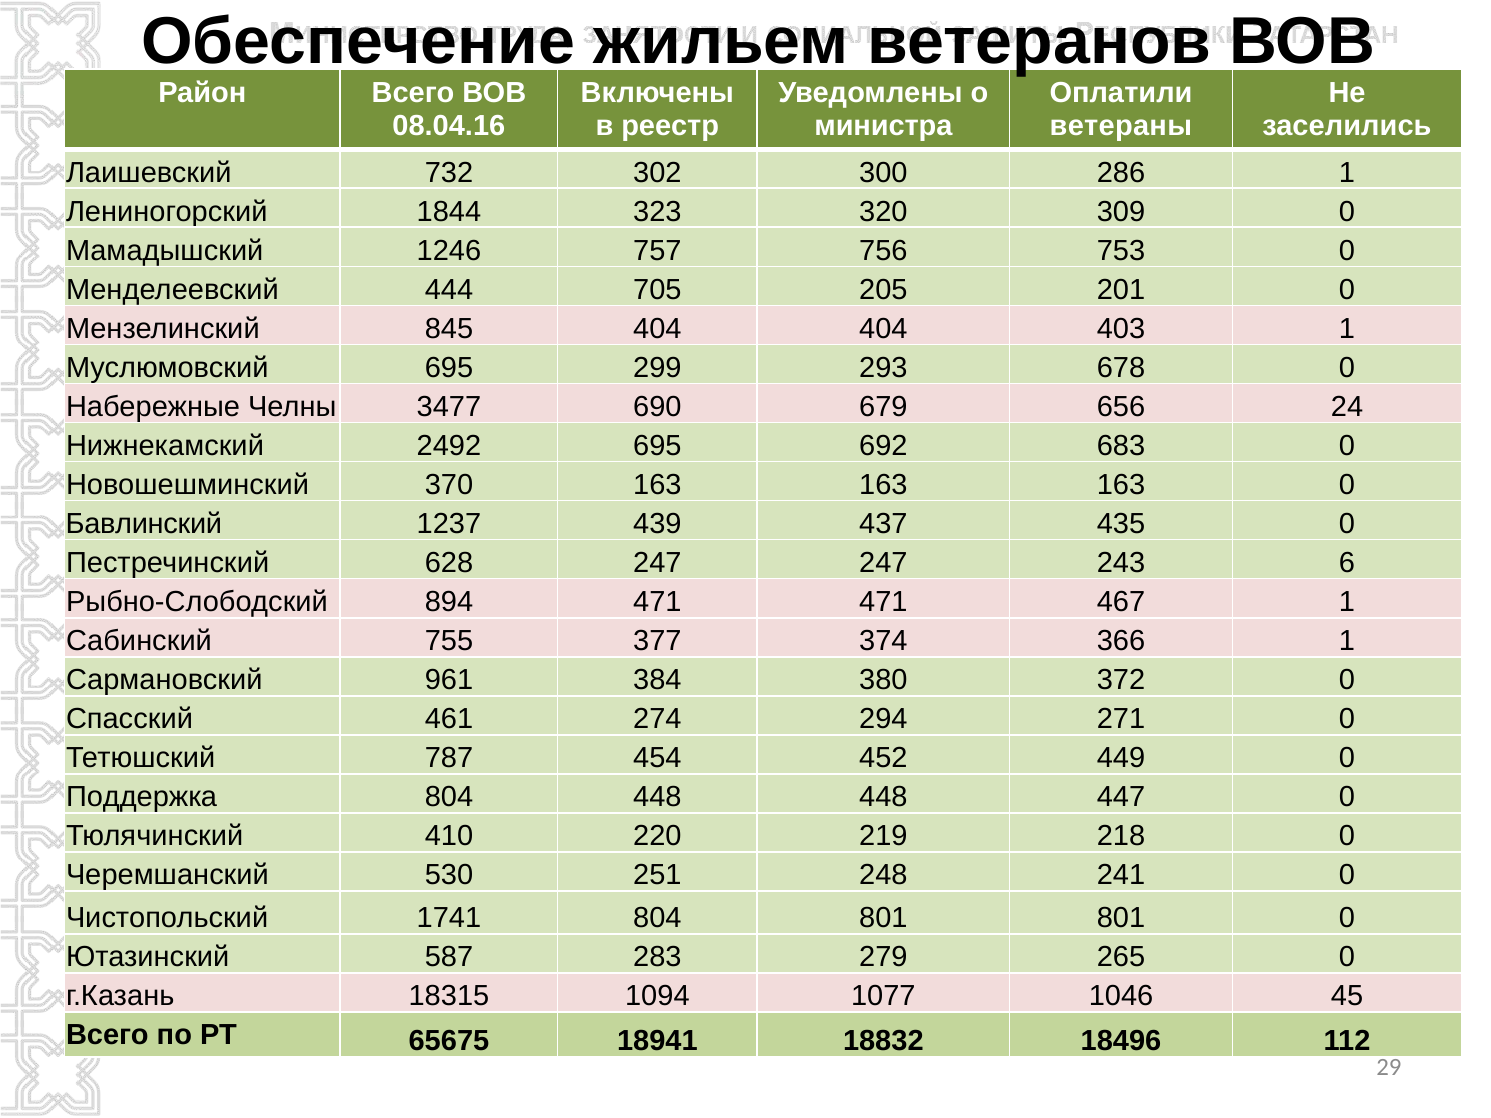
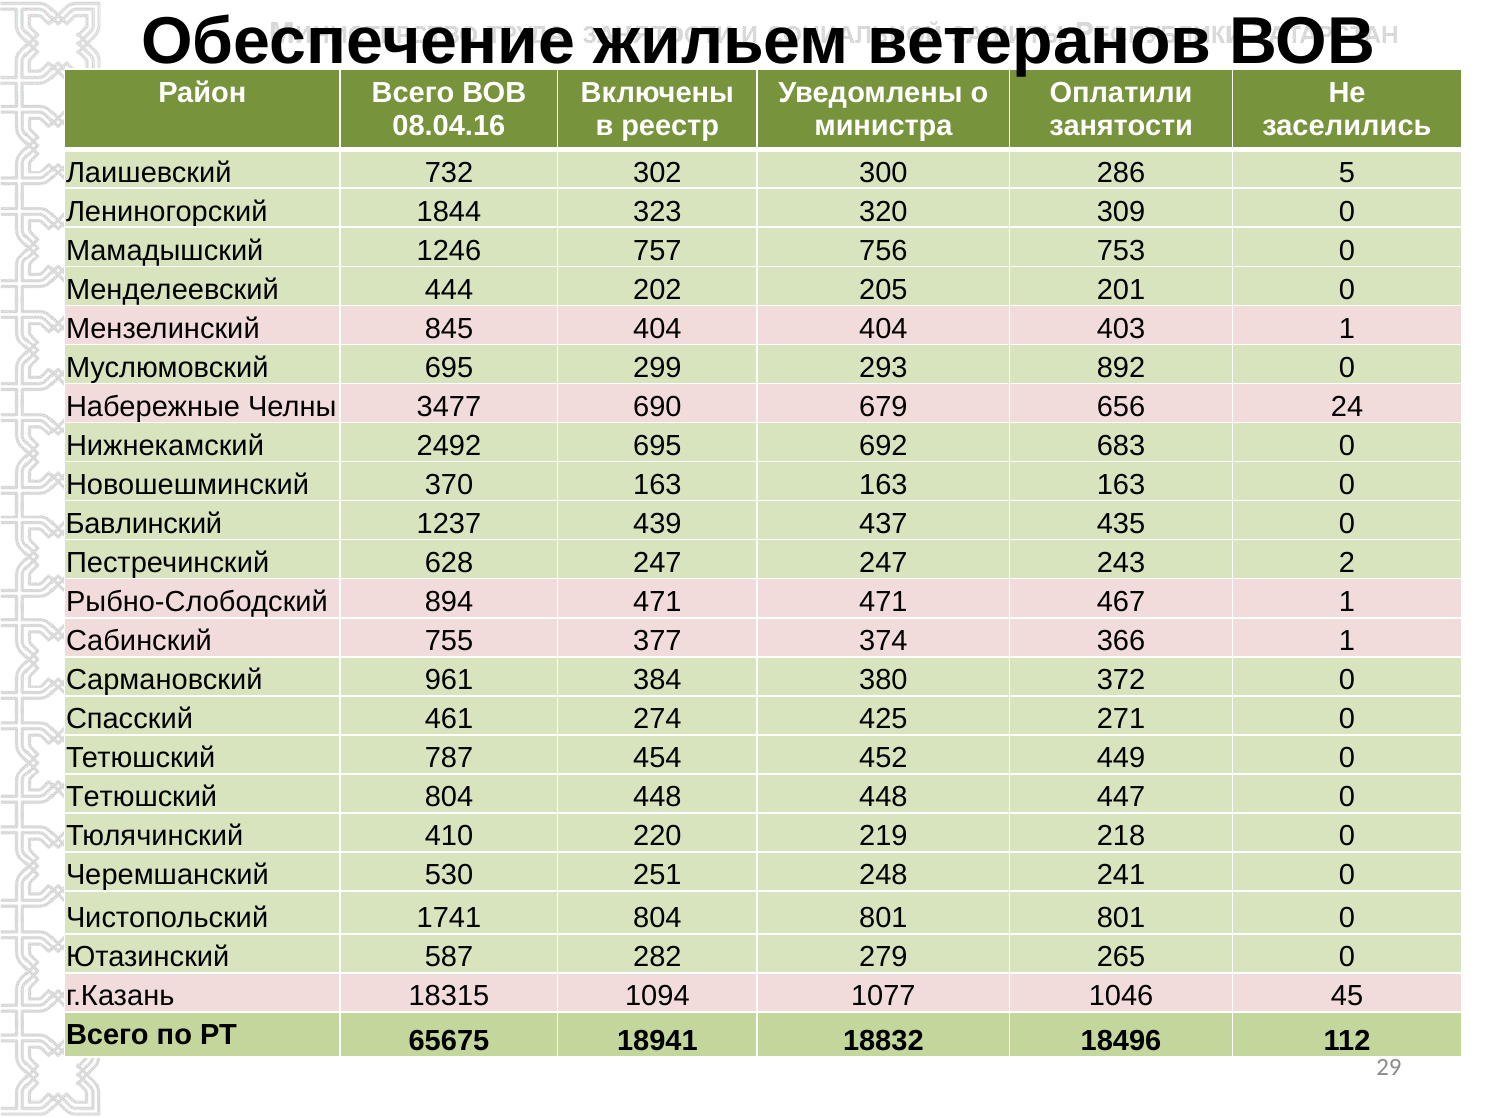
ветераны: ветераны -> занятости (1121, 126)
286 1: 1 -> 5 (1347, 173)
705: 705 -> 202 (657, 290)
678: 678 -> 892 (1121, 368)
6: 6 -> 2 (1347, 563)
294: 294 -> 425 (883, 719)
Поддержка: Поддержка -> Тетюшский (142, 797)
283: 283 -> 282 (657, 957)
